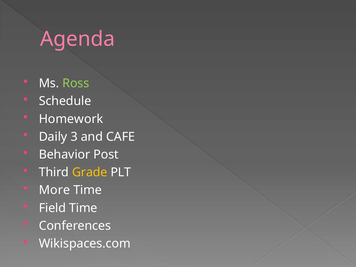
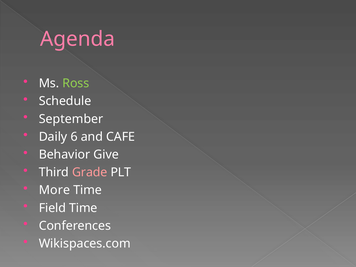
Homework: Homework -> September (71, 119)
3: 3 -> 6 (74, 137)
Post: Post -> Give (106, 155)
Grade colour: yellow -> pink (90, 172)
